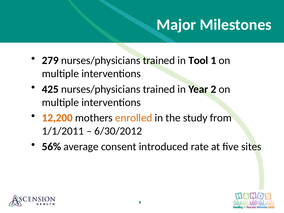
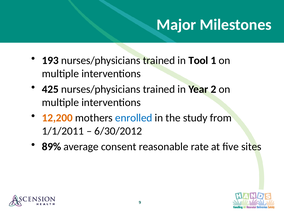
279: 279 -> 193 (50, 60)
enrolled colour: orange -> blue (134, 118)
56%: 56% -> 89% (52, 147)
introduced: introduced -> reasonable (164, 147)
